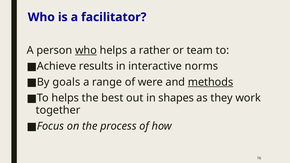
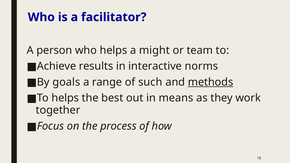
who underline: present -> none (86, 50)
rather: rather -> might (154, 50)
were: were -> such (150, 82)
shapes: shapes -> means (176, 98)
